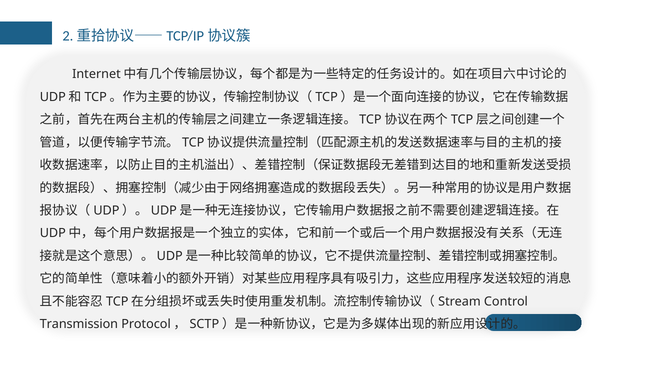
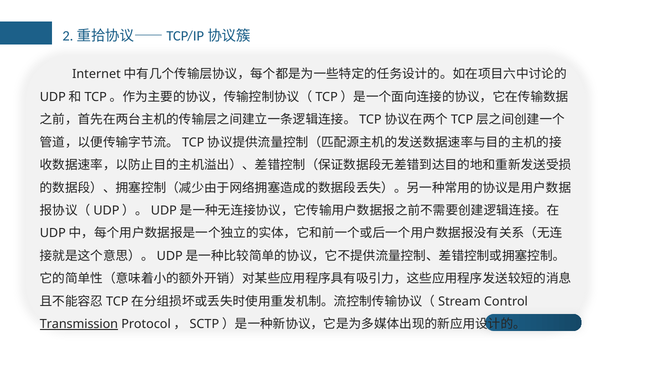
Transmission underline: none -> present (79, 324)
